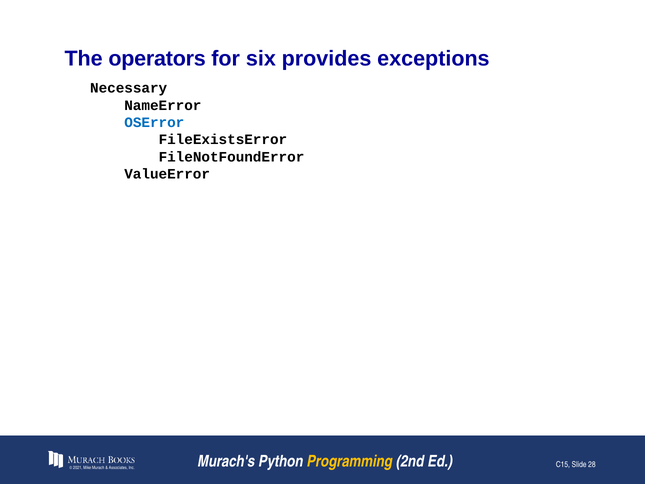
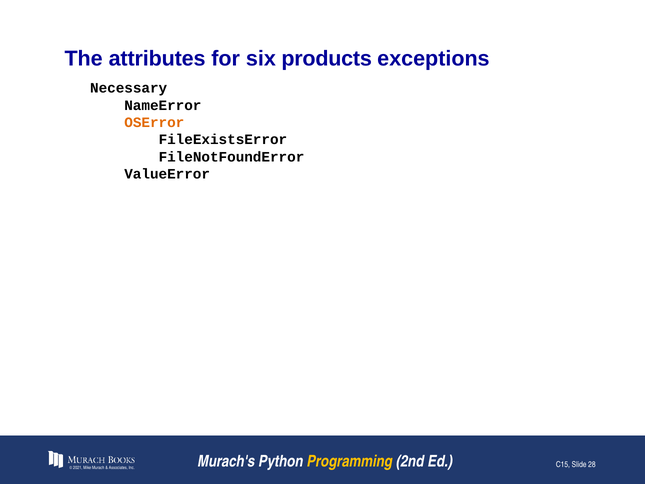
operators: operators -> attributes (157, 59)
provides: provides -> products (327, 59)
OSError colour: blue -> orange (154, 122)
